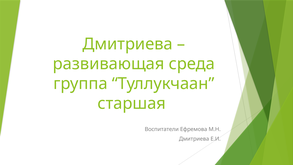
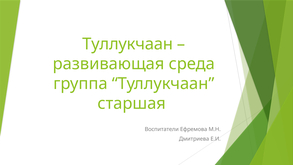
Дмитриева: Дмитриева -> Туллукчаан (128, 44)
